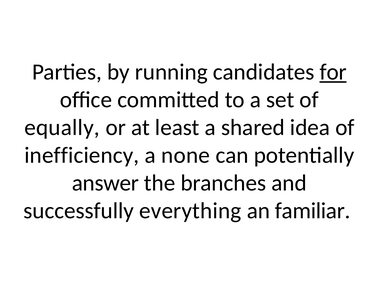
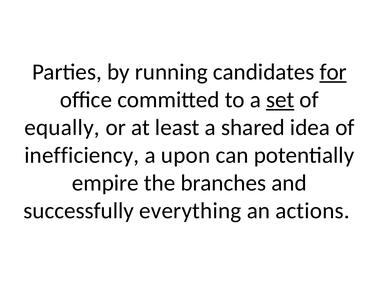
set underline: none -> present (280, 100)
none: none -> upon (186, 155)
answer: answer -> empire (105, 183)
familiar: familiar -> actions (312, 211)
